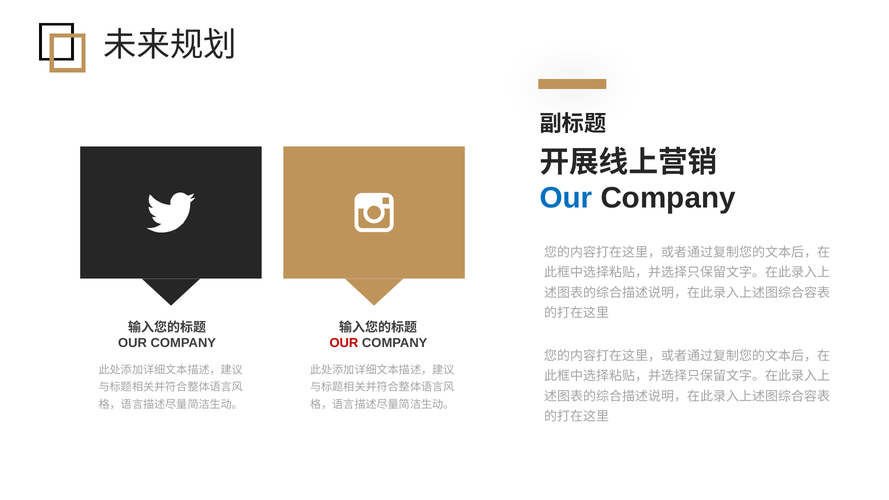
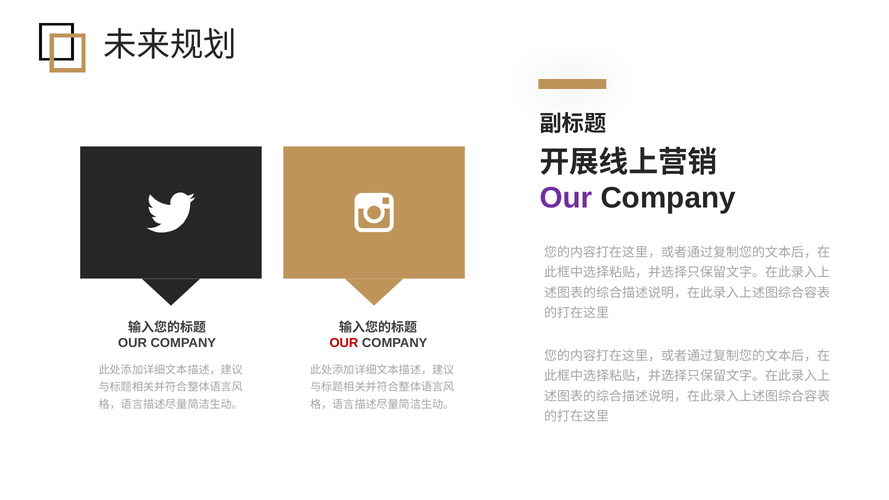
Our colour: blue -> purple (566, 198)
